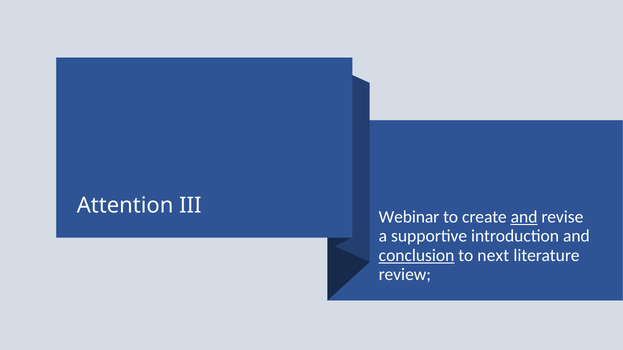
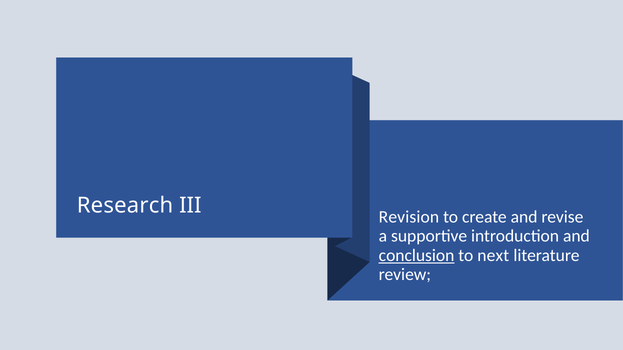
Attention: Attention -> Research (125, 206)
Webinar: Webinar -> Revision (409, 217)
and underline: present -> none (524, 217)
